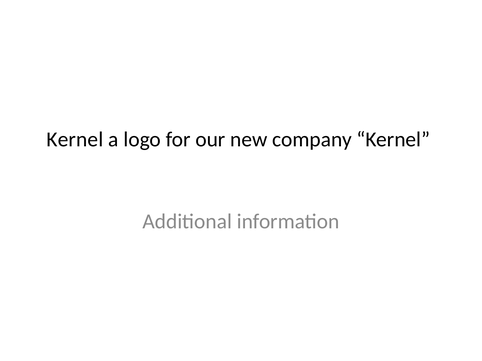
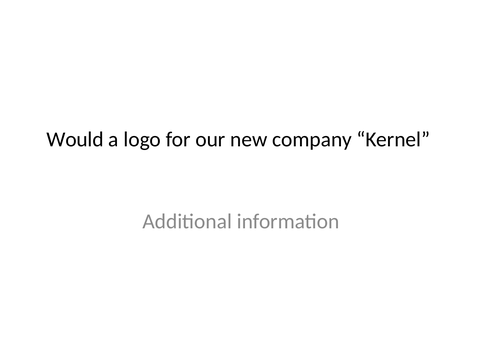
Kernel: Kernel -> Would (75, 140)
